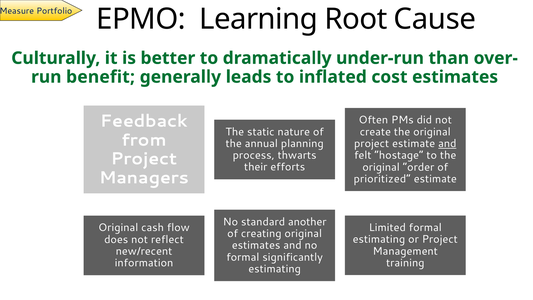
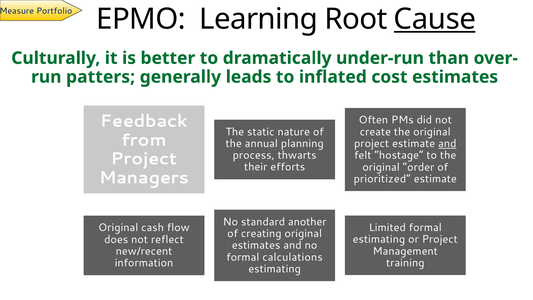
Cause underline: none -> present (435, 19)
benefit: benefit -> patters (101, 77)
significantly: significantly -> calculations (293, 257)
